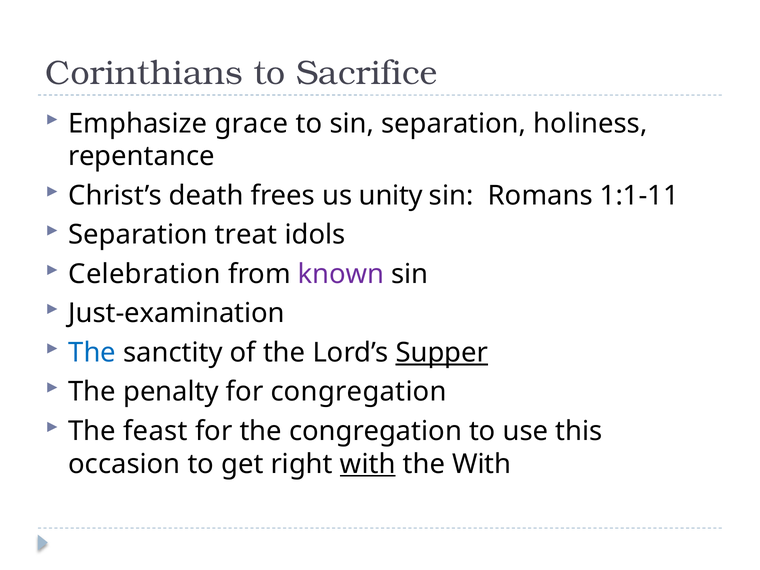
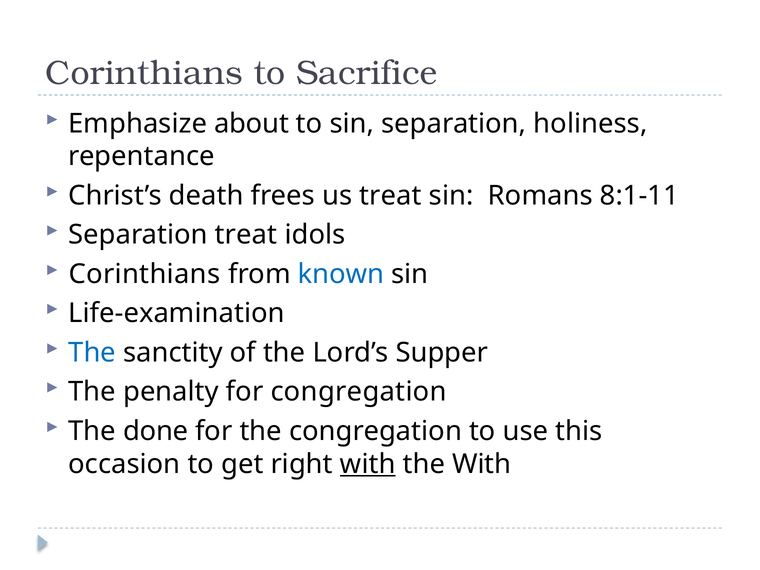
grace: grace -> about (252, 123)
us unity: unity -> treat (391, 196)
1:1-11: 1:1-11 -> 8:1-11 (639, 196)
Celebration: Celebration -> Corinthians (145, 274)
known colour: purple -> blue (341, 274)
Just-examination: Just-examination -> Life-examination (176, 313)
Supper underline: present -> none (442, 353)
feast: feast -> done (156, 431)
